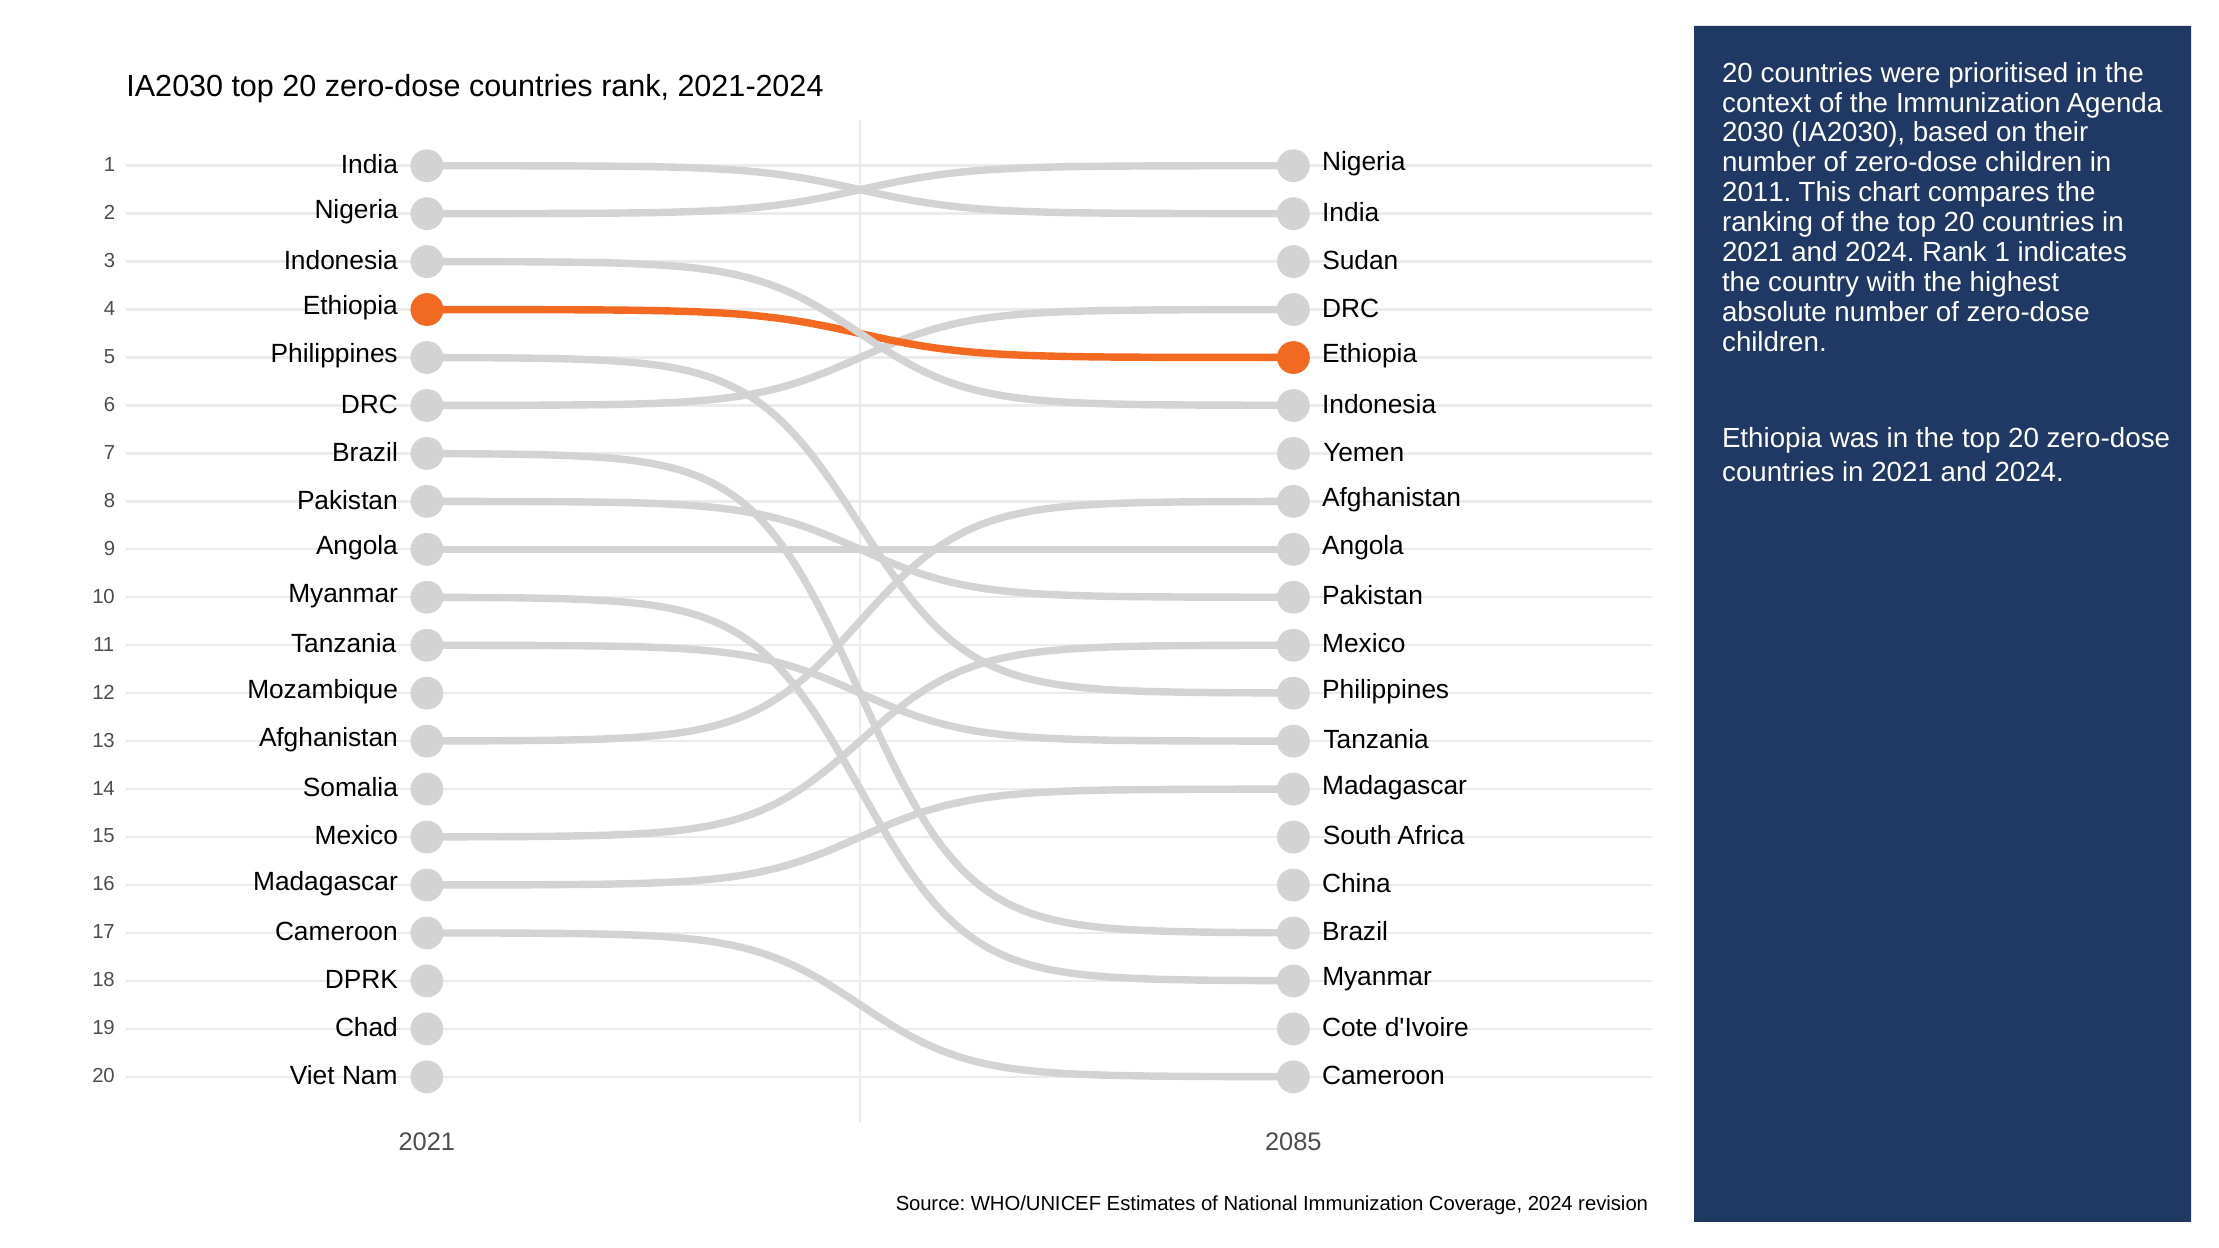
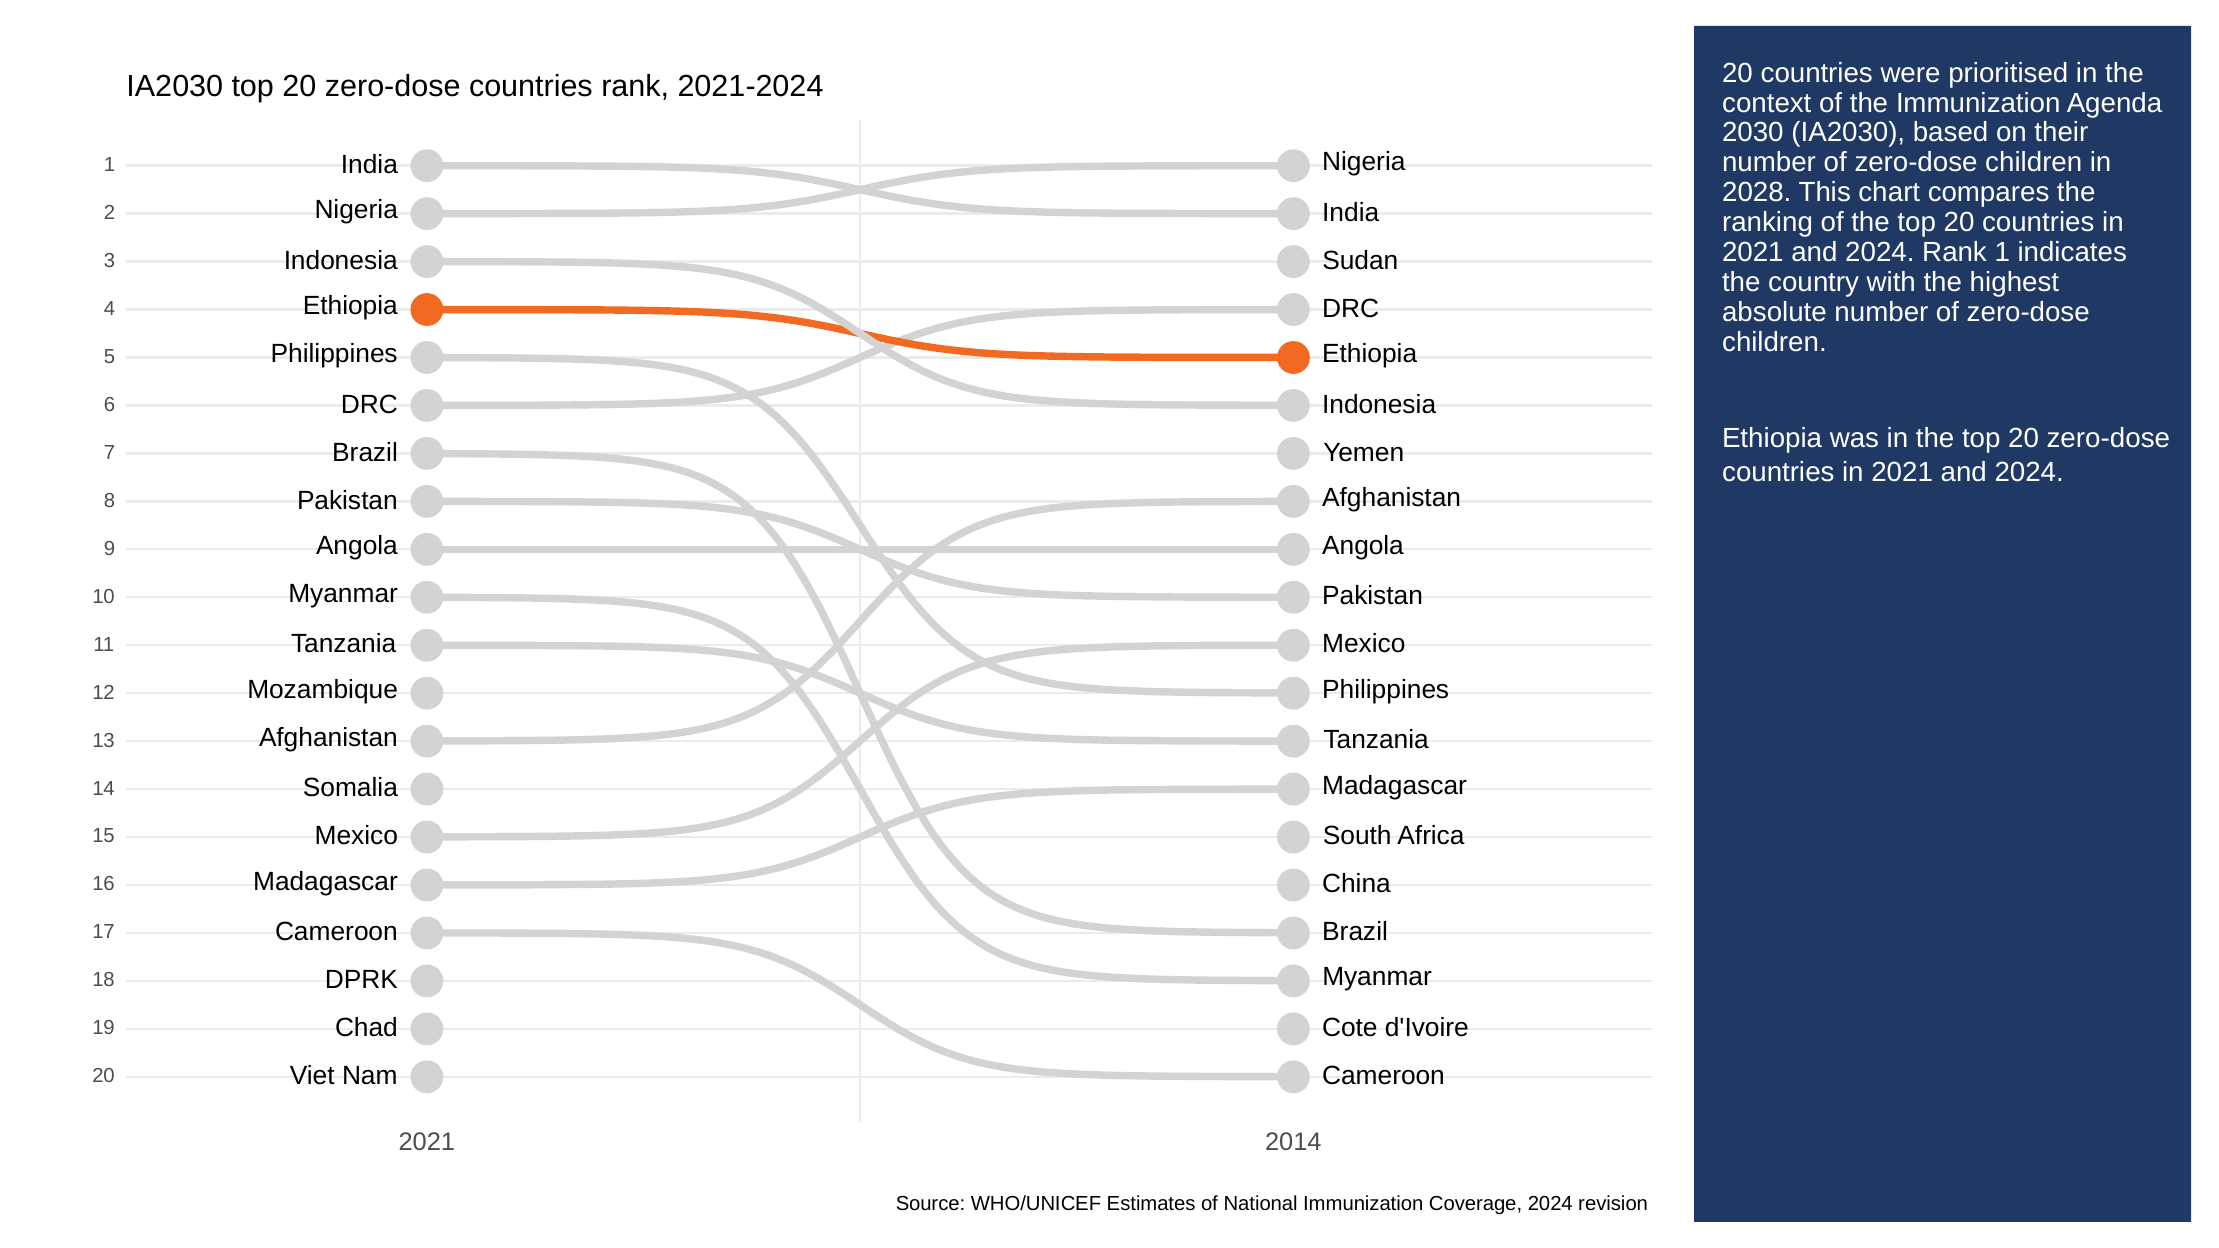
2011: 2011 -> 2028 (1757, 193)
2085: 2085 -> 2014 (1293, 1142)
